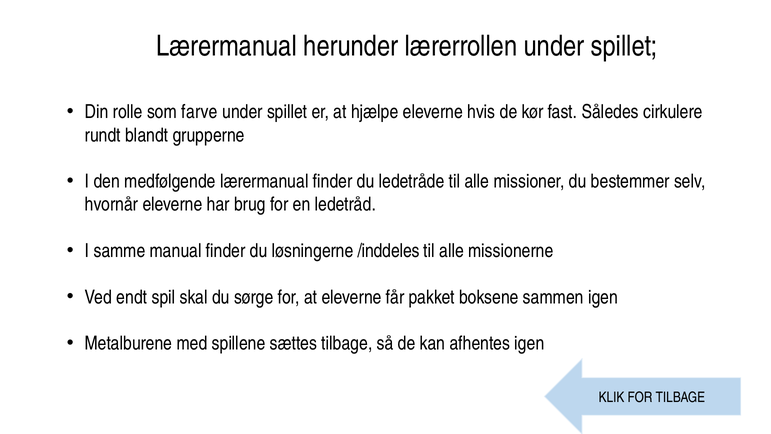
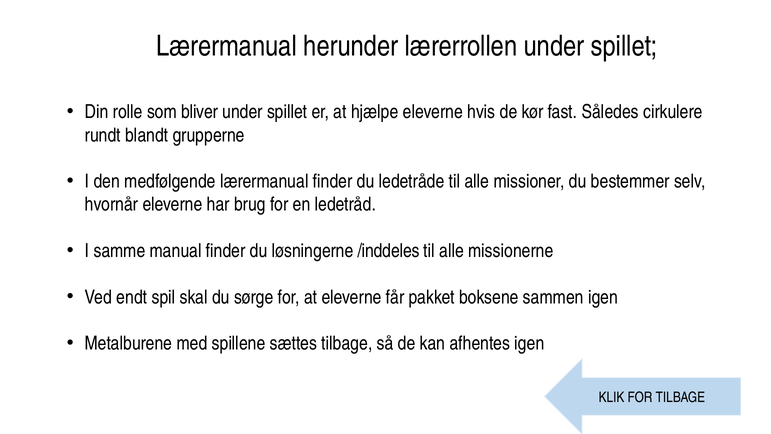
farve: farve -> bliver (200, 112)
